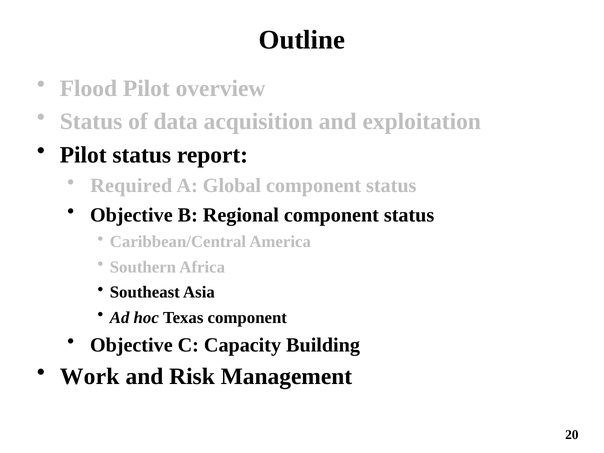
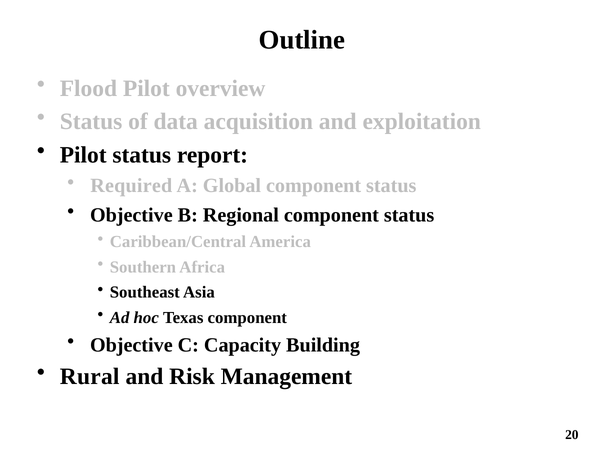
Work: Work -> Rural (90, 376)
